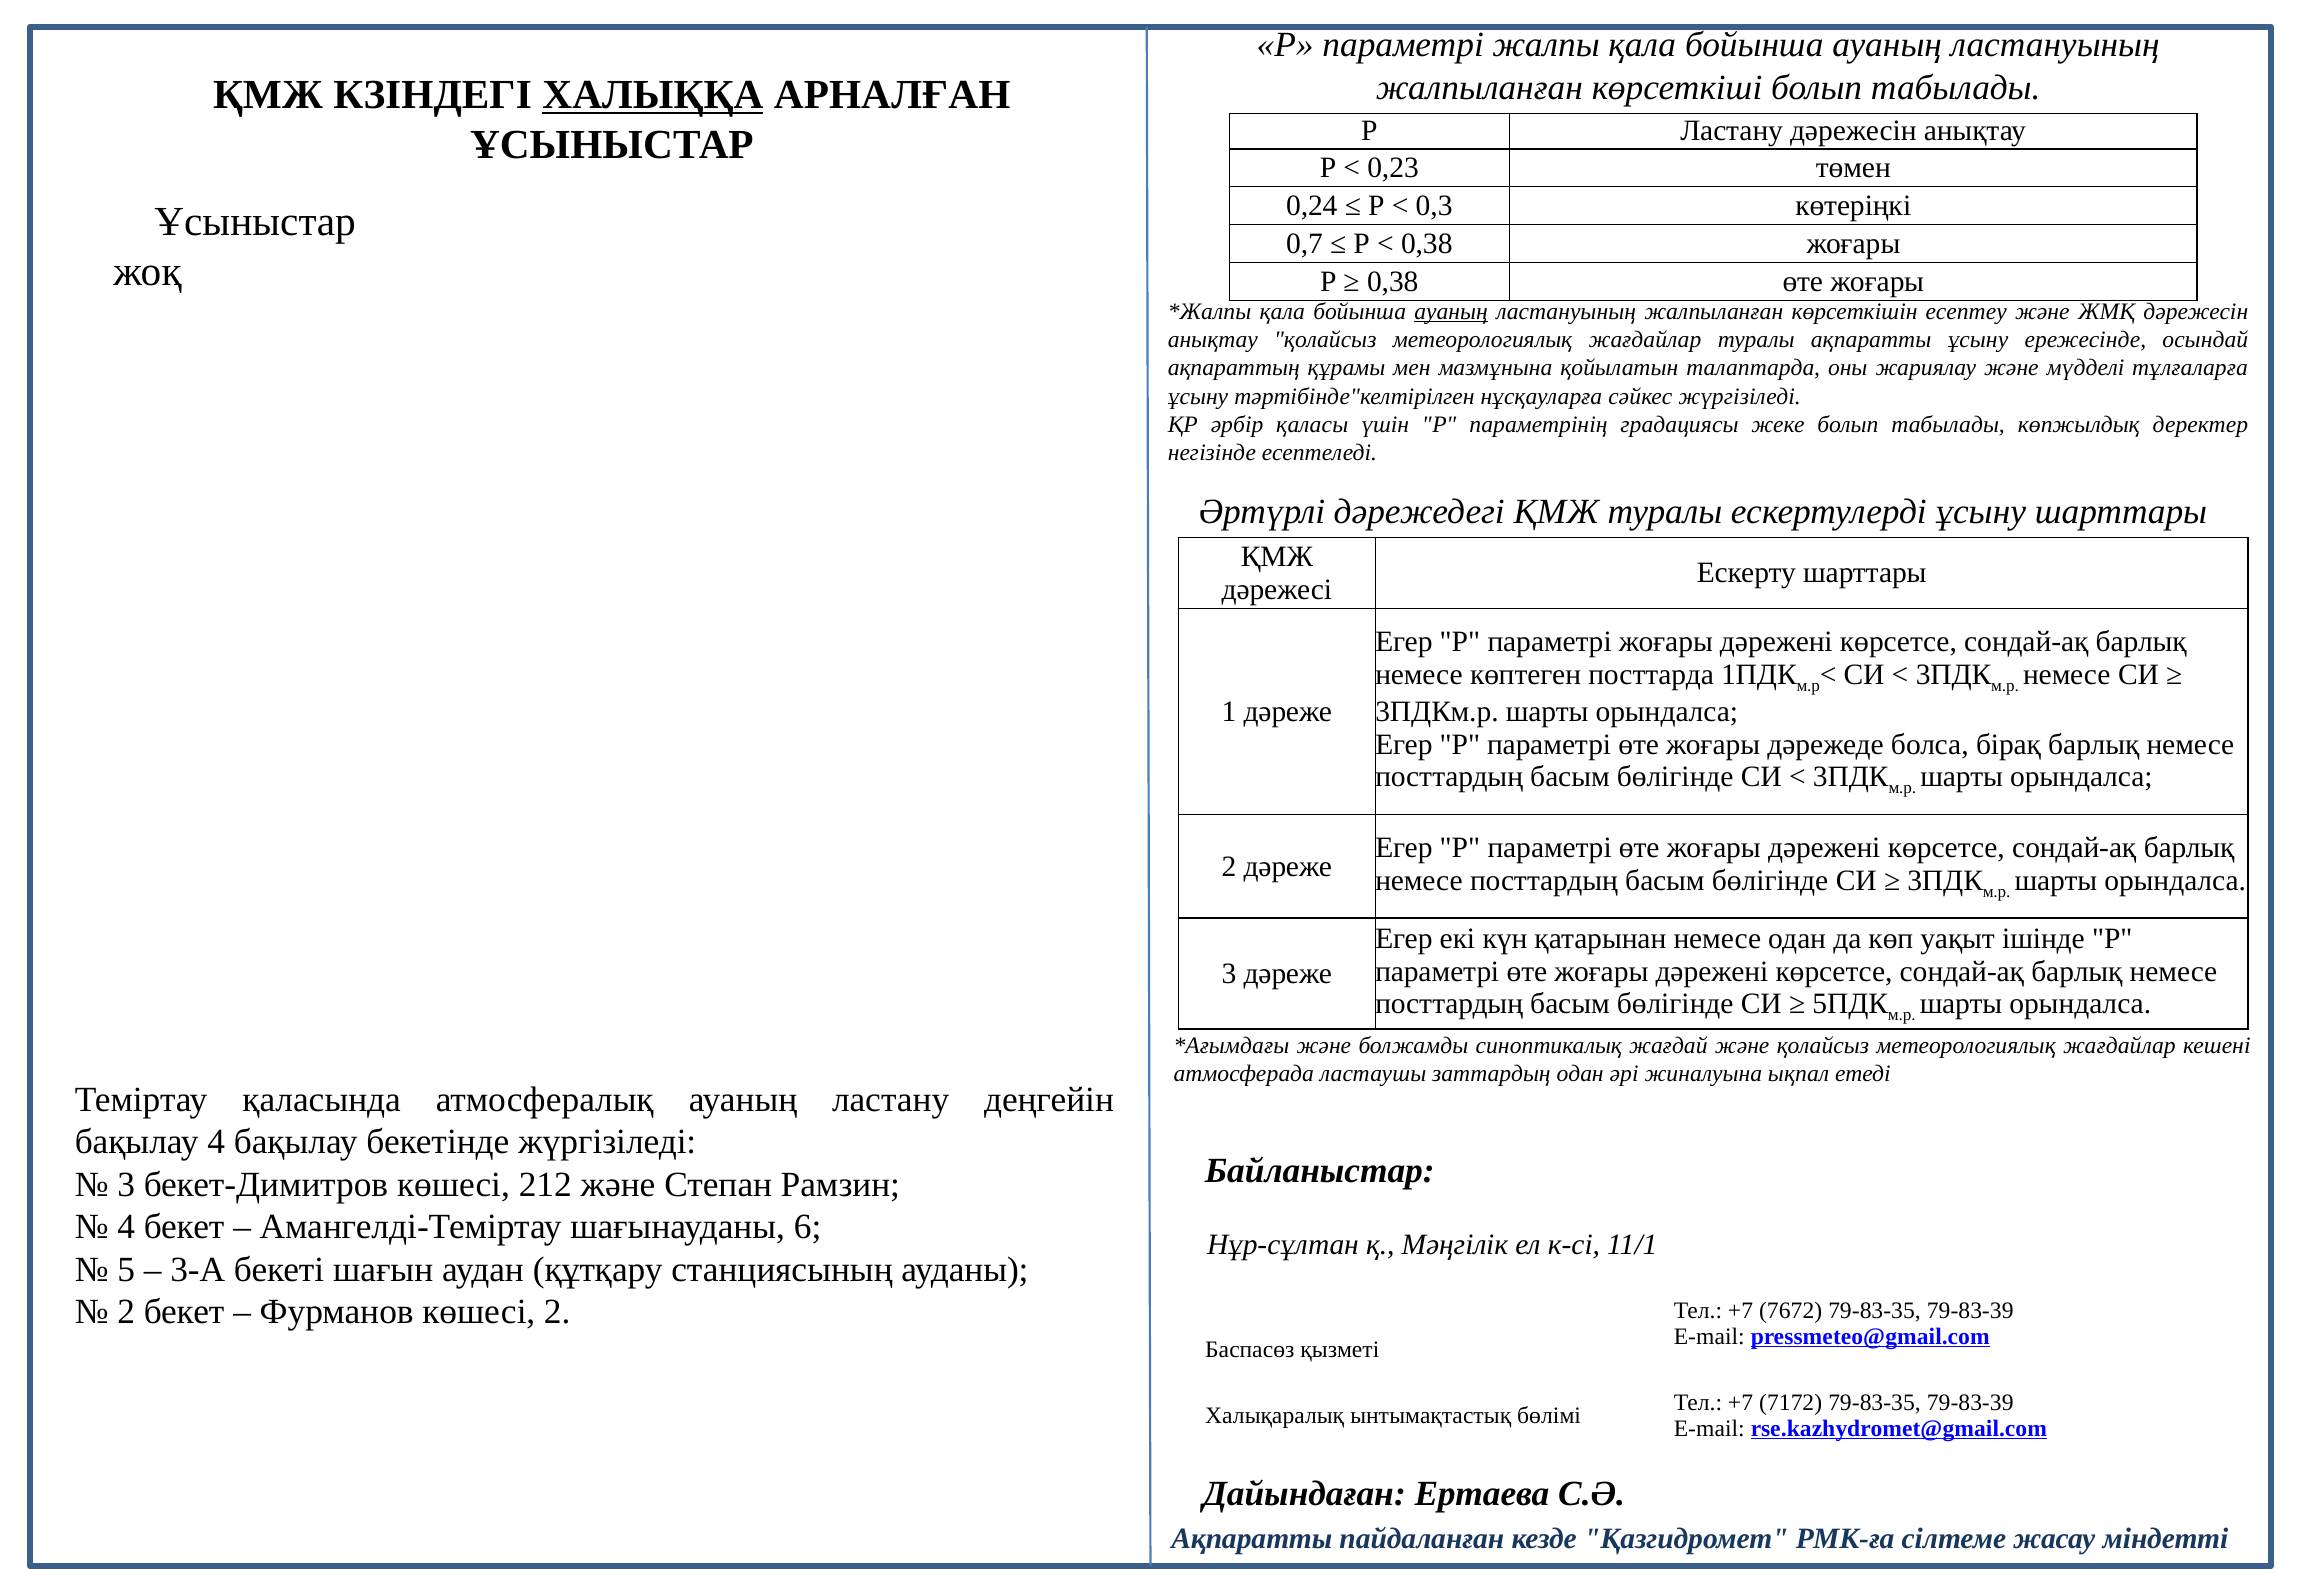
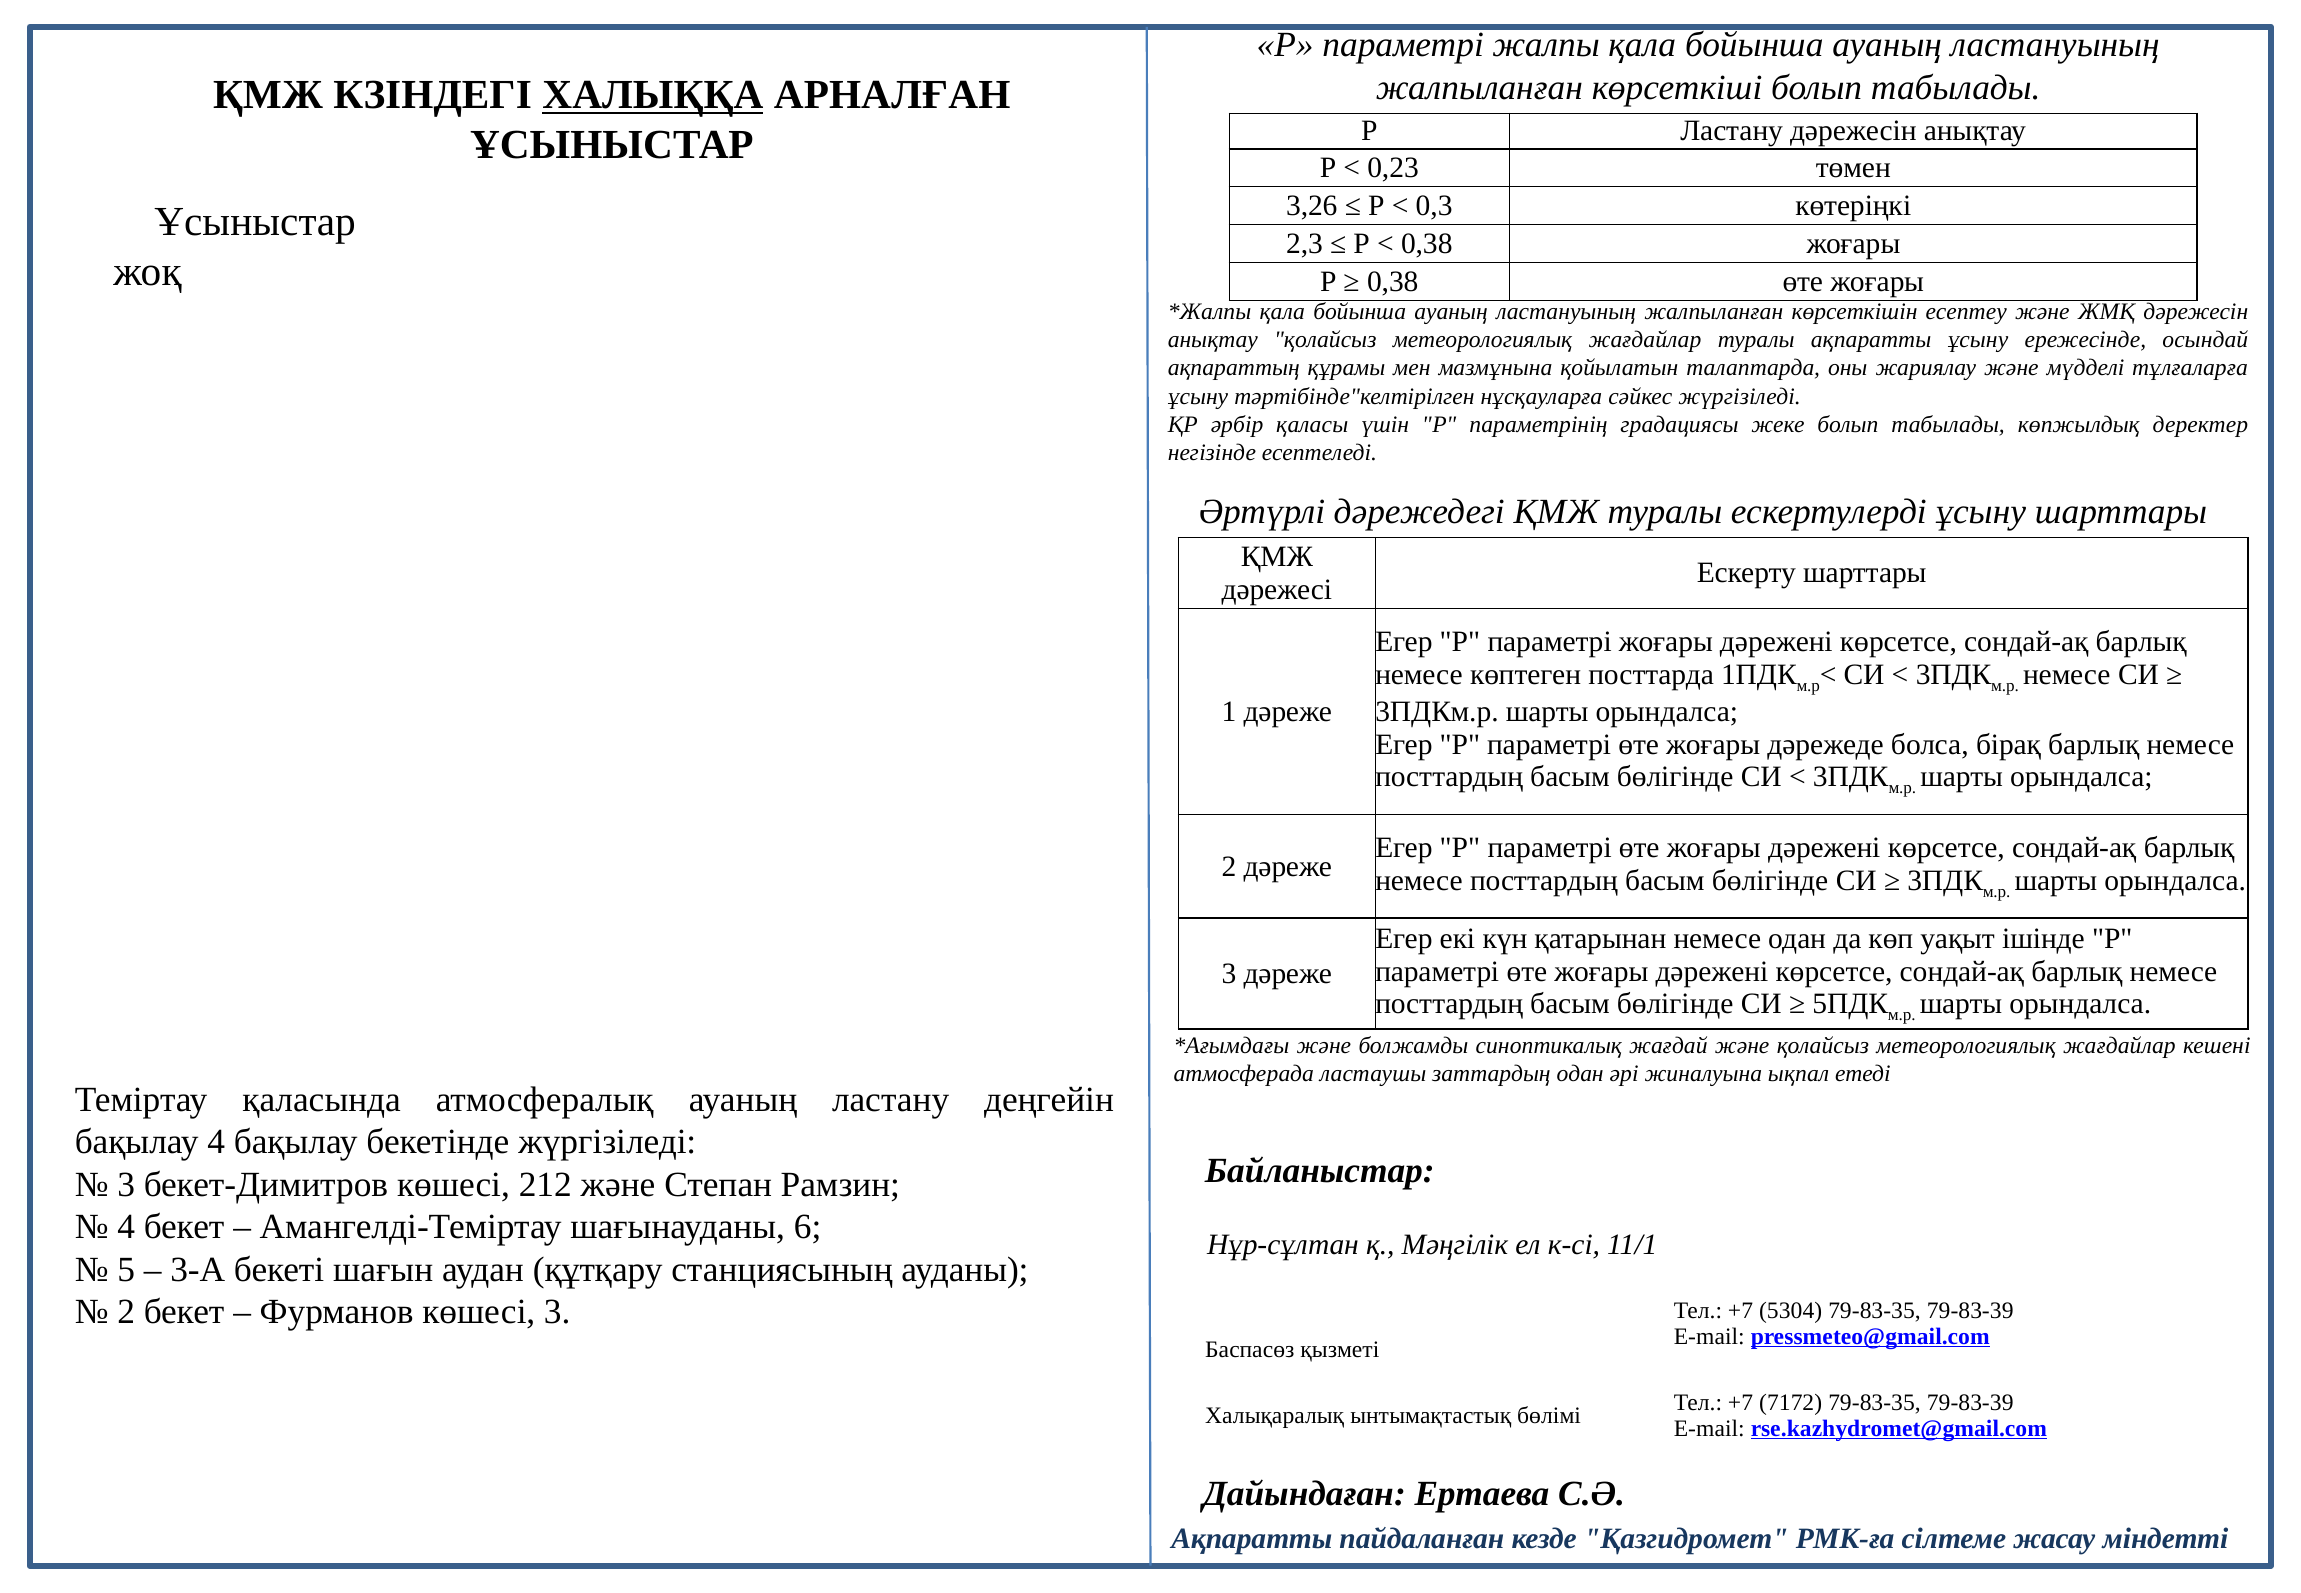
0,24: 0,24 -> 3,26 (1312, 206)
0,7: 0,7 -> 2,3 (1305, 243)
ауаның underline: present -> none (1451, 312)
көшесі 2: 2 -> 3 (557, 1312)
7672: 7672 -> 5304 (1791, 1310)
